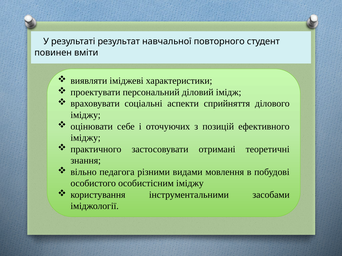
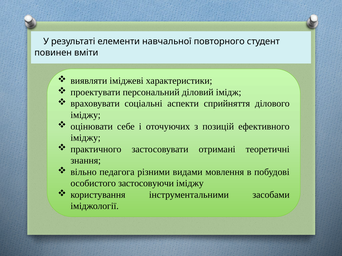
результат: результат -> елементи (119, 41)
особистісним: особистісним -> застосовуючи (146, 184)
